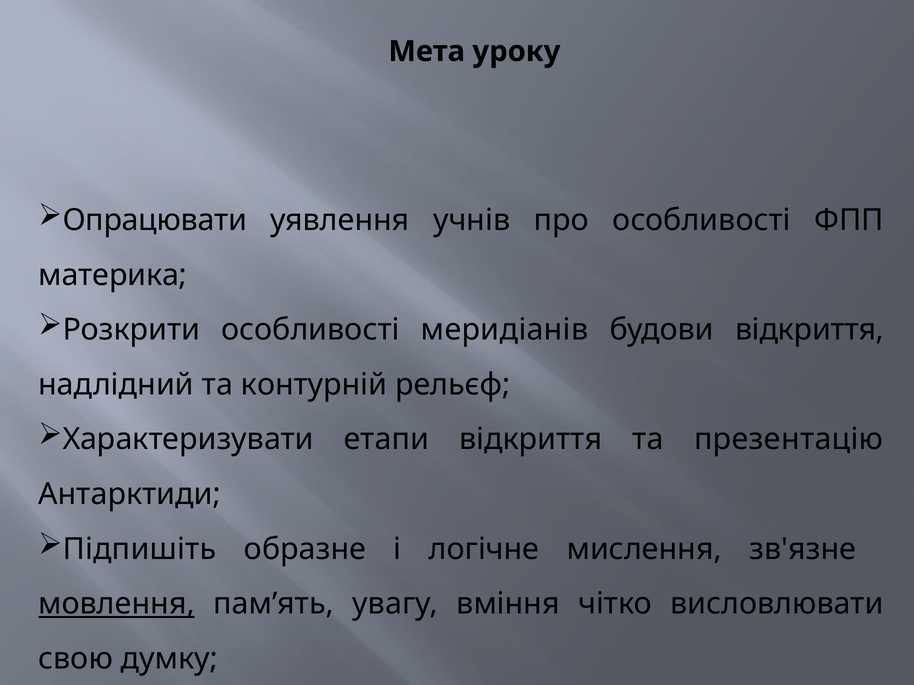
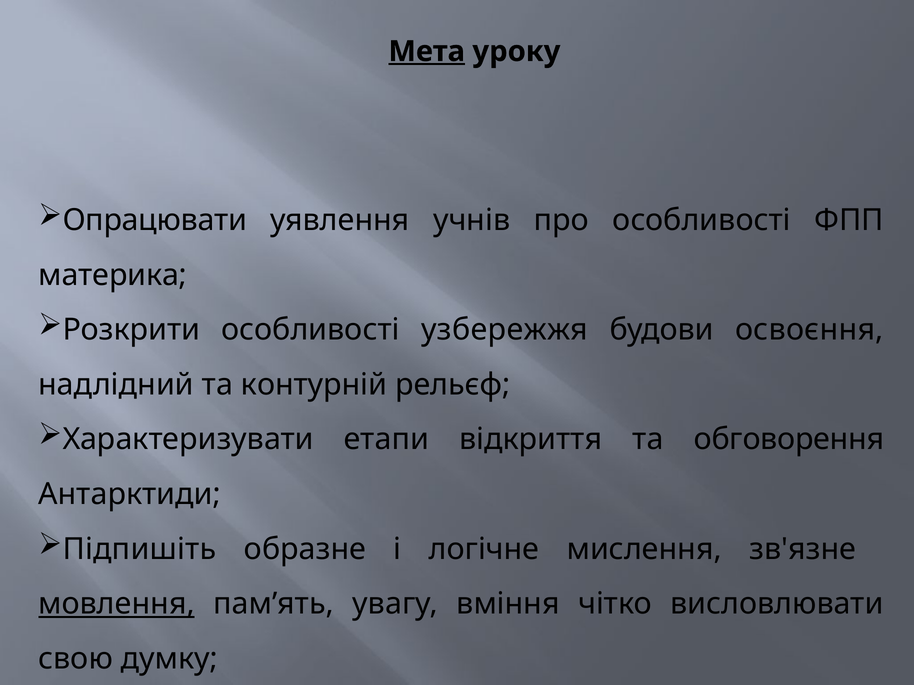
Мета underline: none -> present (427, 51)
меридіанів: меридіанів -> узбережжя (505, 330)
будови відкриття: відкриття -> освоєння (809, 330)
презентацію: презентацію -> обговорення (789, 440)
